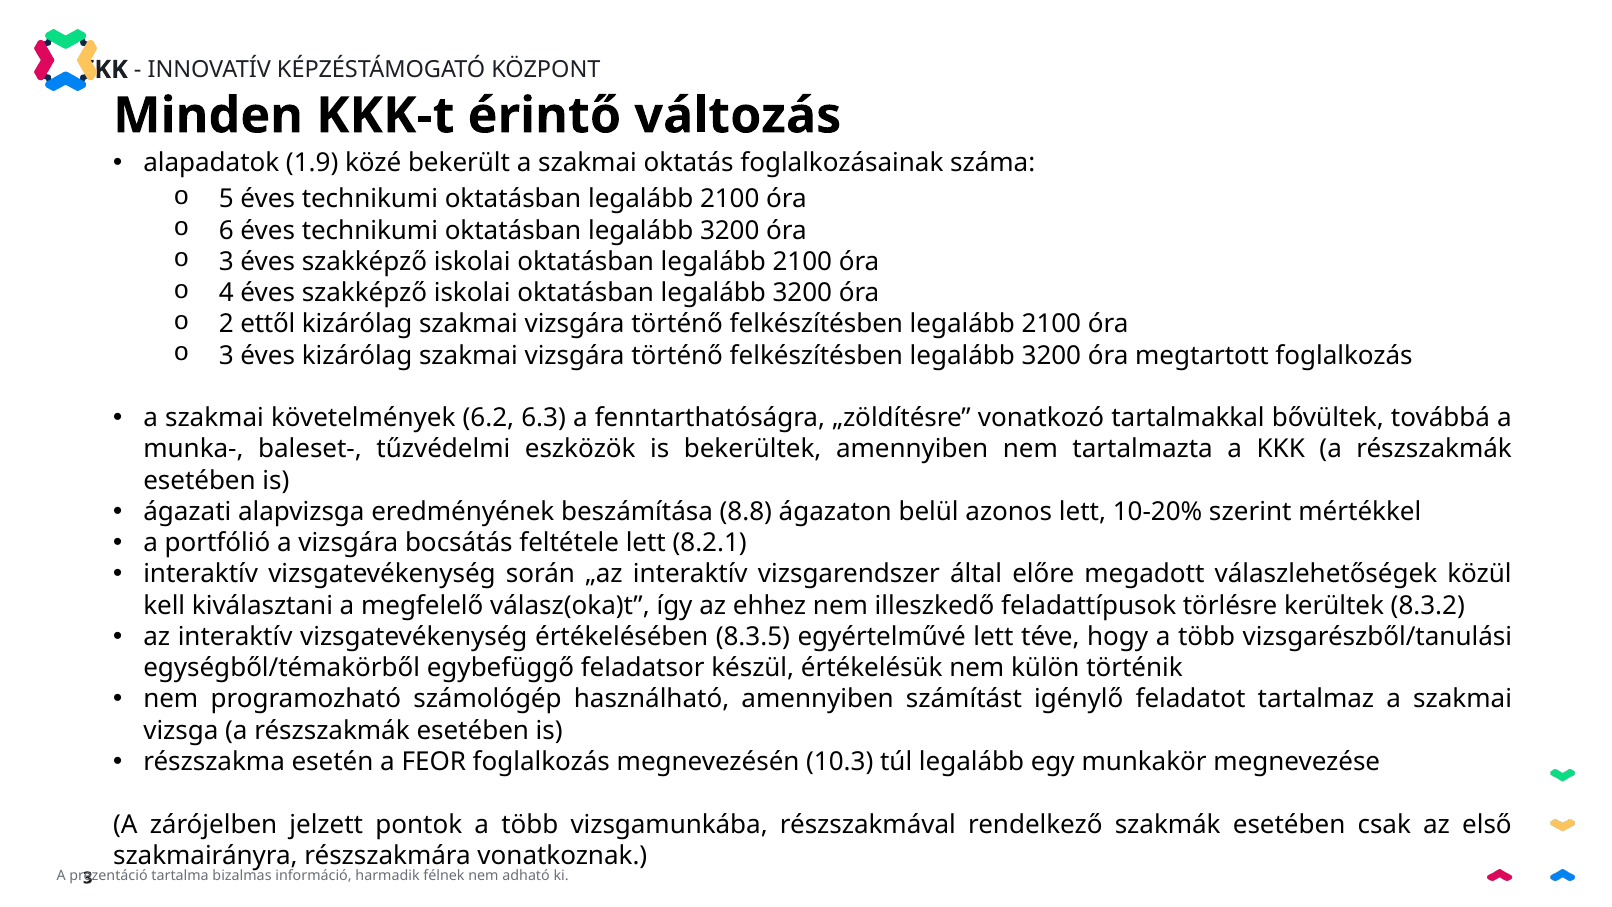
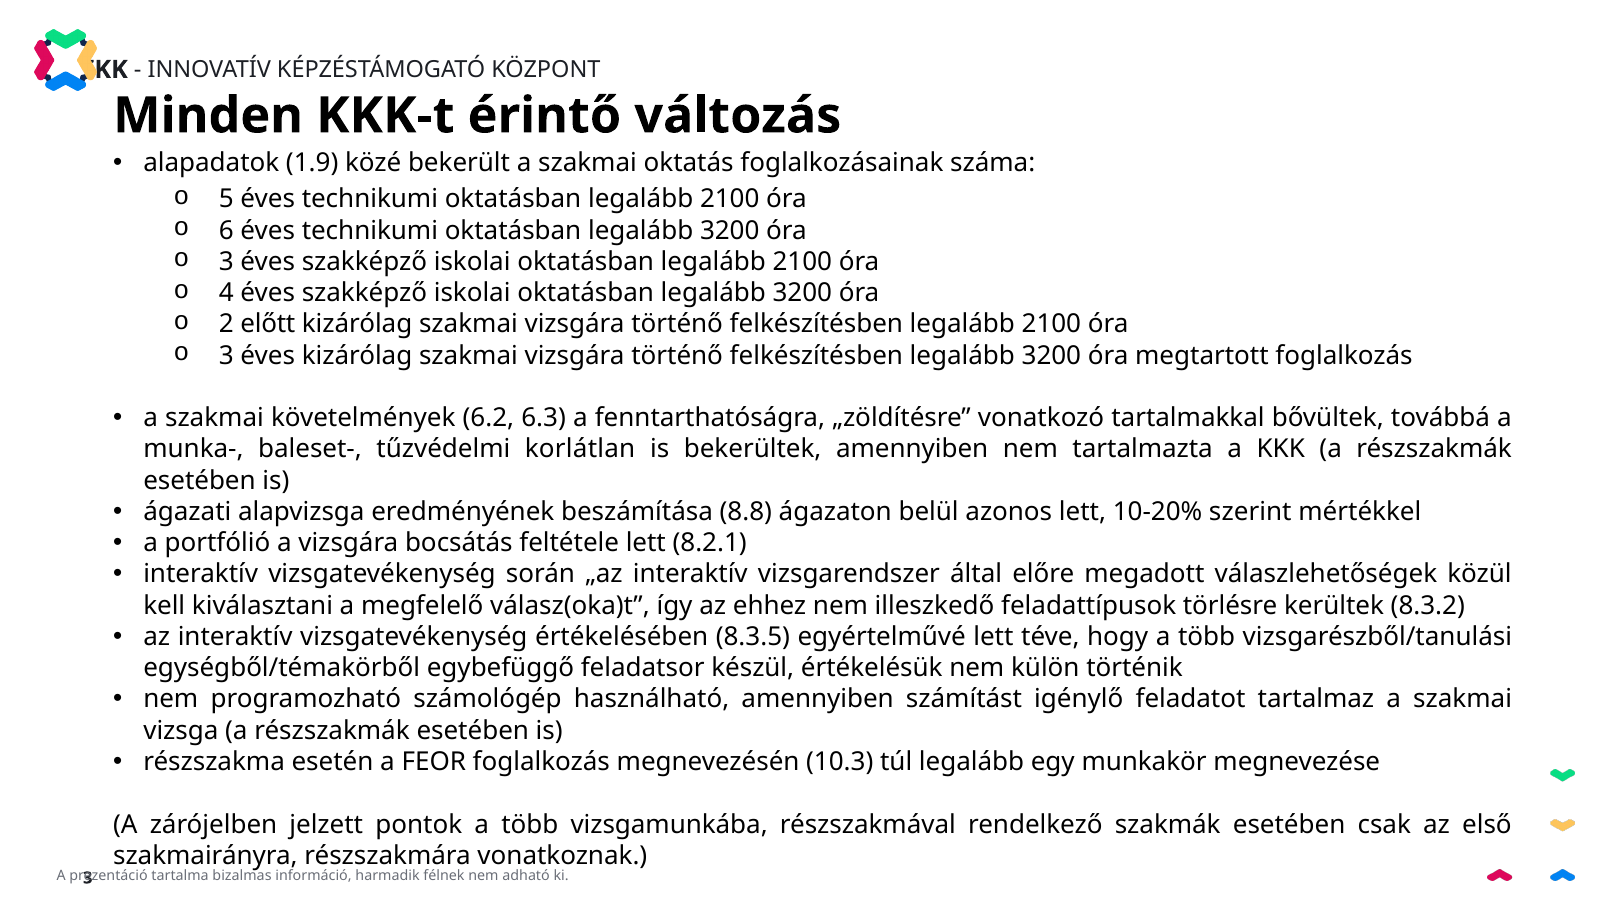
ettől: ettől -> előtt (268, 324)
eszközök: eszközök -> korlátlan (580, 449)
